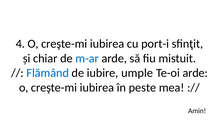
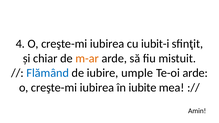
port-i: port-i -> iubit-i (155, 44)
m-ar colour: blue -> orange (87, 58)
peste: peste -> iubite (143, 88)
